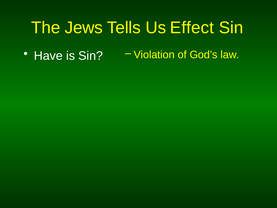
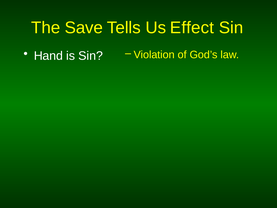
Jews: Jews -> Save (84, 28)
Have: Have -> Hand (48, 56)
